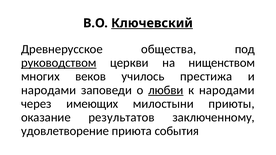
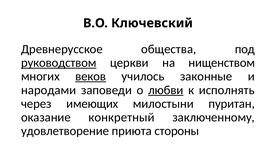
Ключевский underline: present -> none (152, 23)
веков underline: none -> present (91, 76)
престижа: престижа -> законные (206, 76)
к народами: народами -> исполнять (227, 90)
приюты: приюты -> пуритан (232, 104)
результатов: результатов -> конкретный (122, 118)
события: события -> стороны (177, 131)
